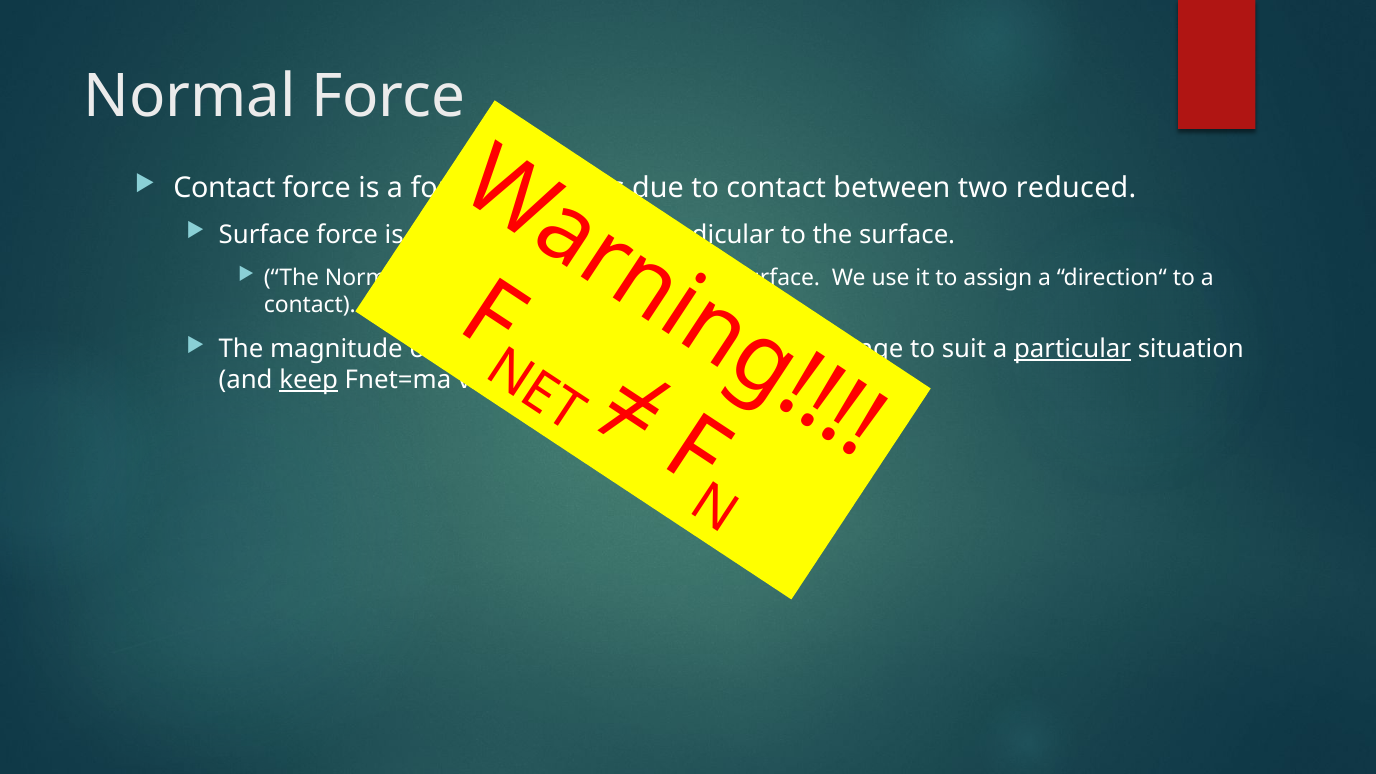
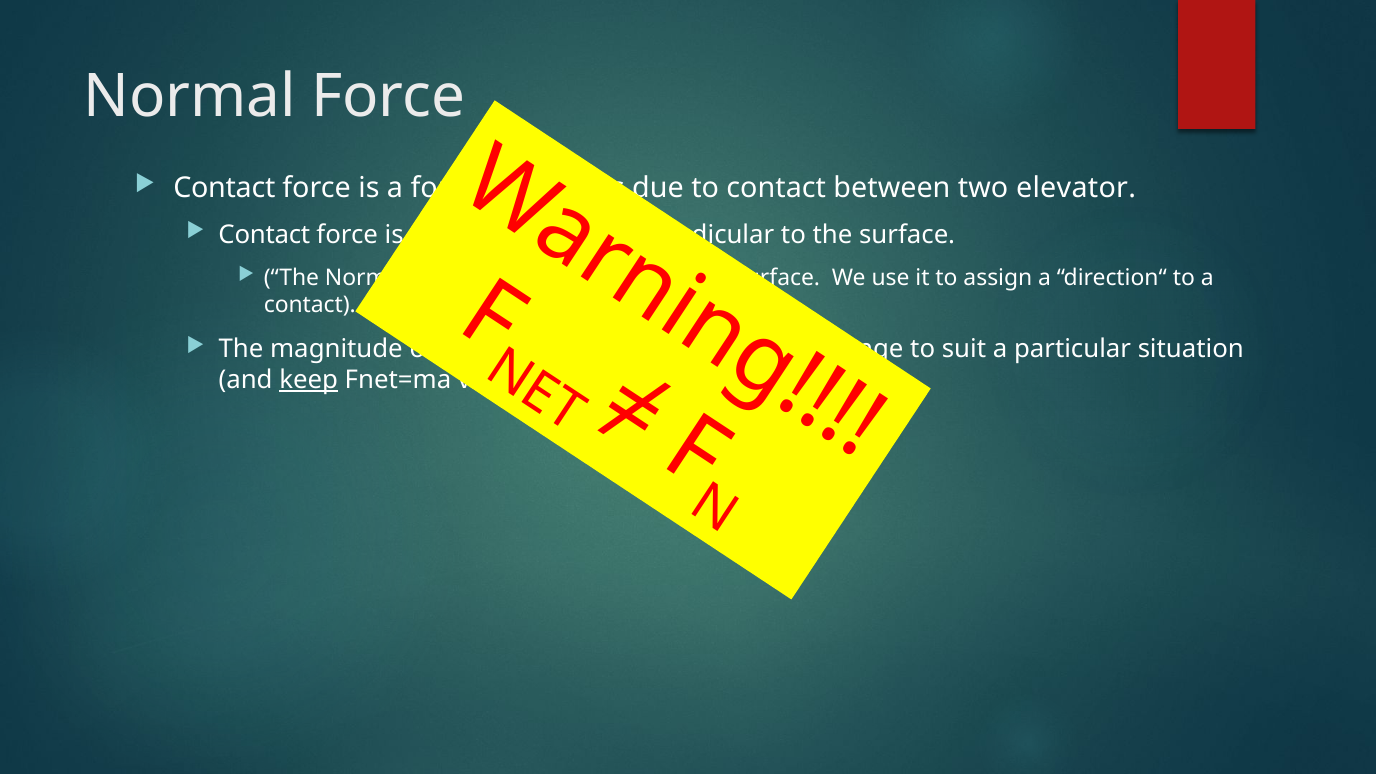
reduced: reduced -> elevator (1076, 188)
Surface: Surface -> Contact (264, 235)
particular underline: present -> none (1073, 349)
